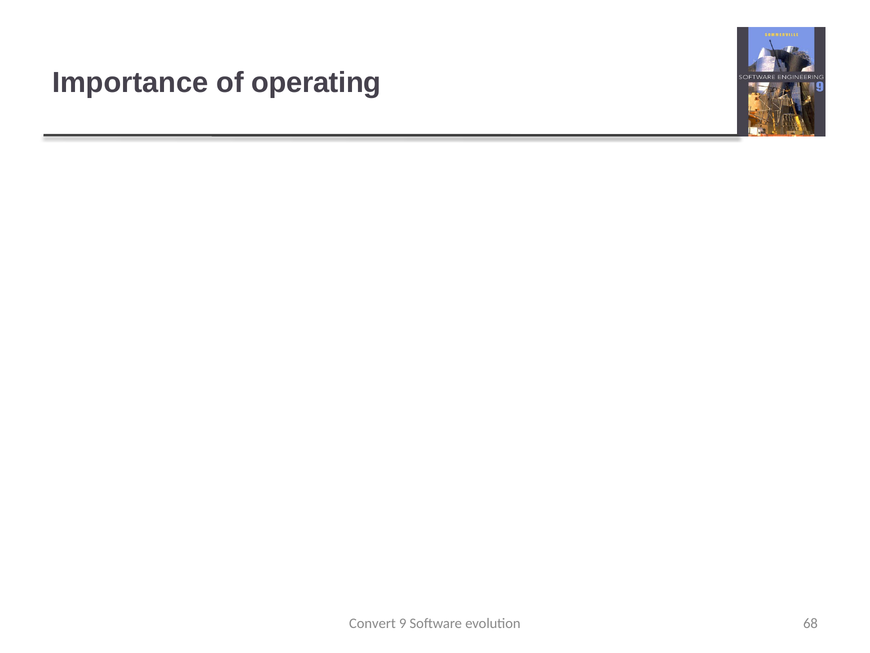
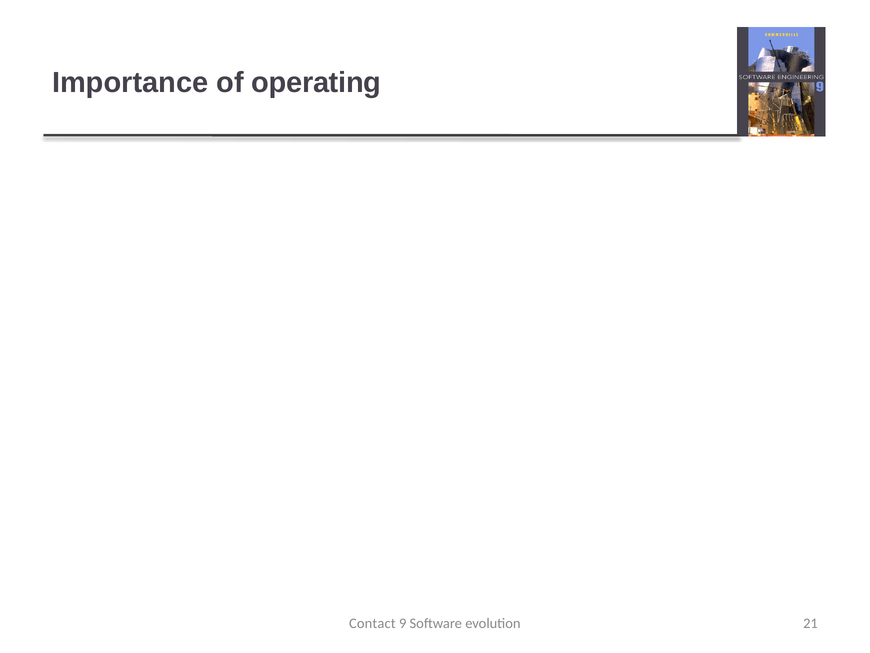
Convert: Convert -> Contact (372, 623)
68: 68 -> 21 (810, 623)
